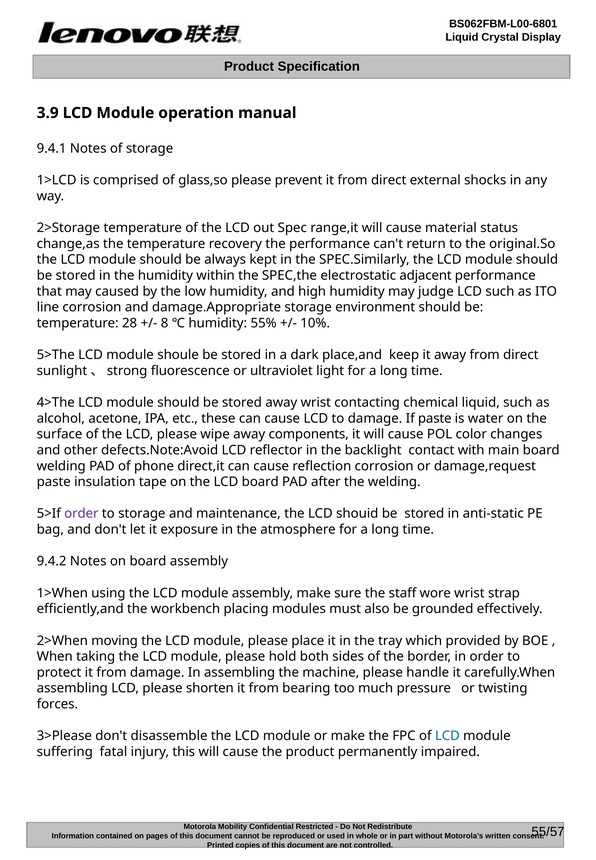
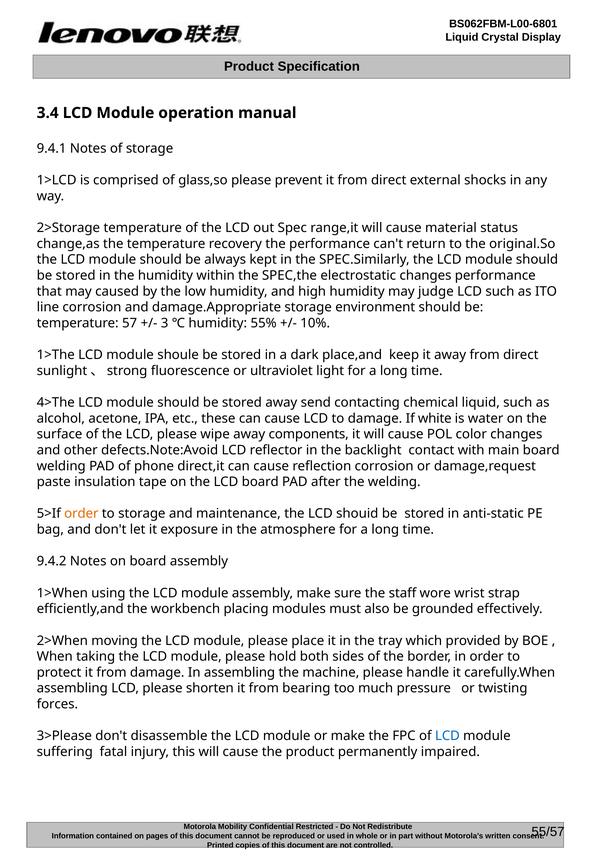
3.9: 3.9 -> 3.4 (48, 113)
electrostatic adjacent: adjacent -> changes (425, 276)
28: 28 -> 57 (130, 323)
8: 8 -> 3 (165, 323)
5>The: 5>The -> 1>The (56, 355)
away wrist: wrist -> send (316, 403)
If paste: paste -> white (435, 419)
order colour: purple -> orange (81, 514)
